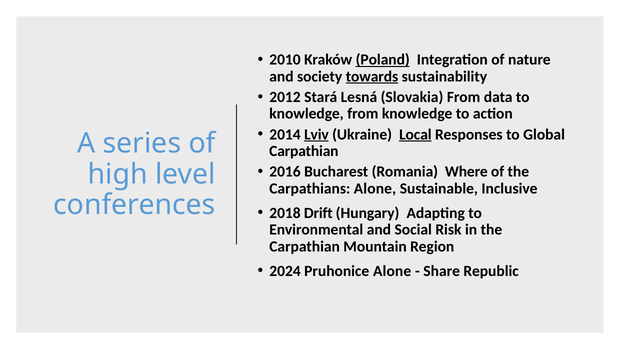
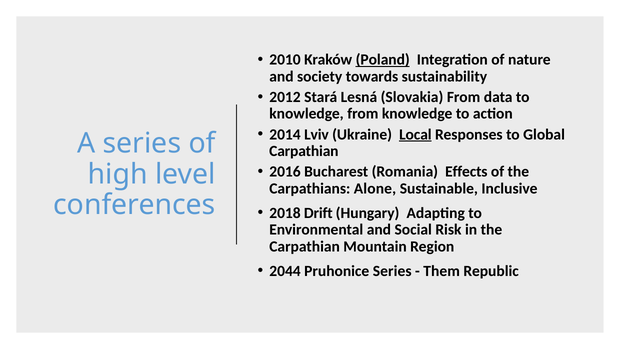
towards underline: present -> none (372, 76)
Lviv underline: present -> none (316, 134)
Where: Where -> Effects (466, 172)
2024: 2024 -> 2044 (285, 271)
Pruhonice Alone: Alone -> Series (392, 271)
Share: Share -> Them (442, 271)
